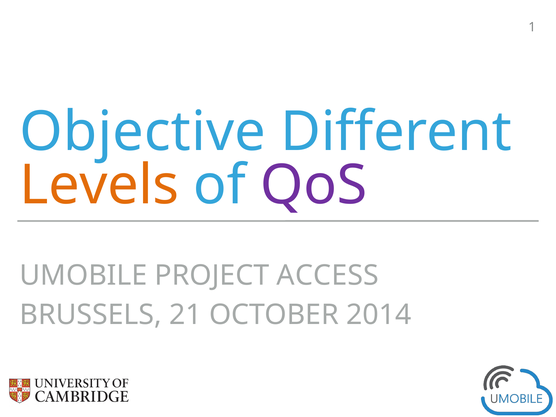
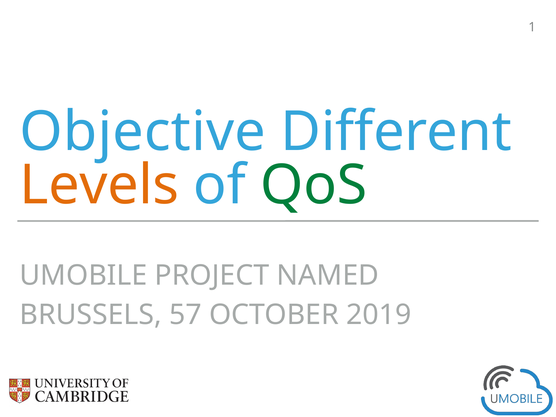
QoS colour: purple -> green (314, 185)
ACCESS: ACCESS -> NAMED (328, 276)
21: 21 -> 57 (185, 315)
2014: 2014 -> 2019 (379, 315)
